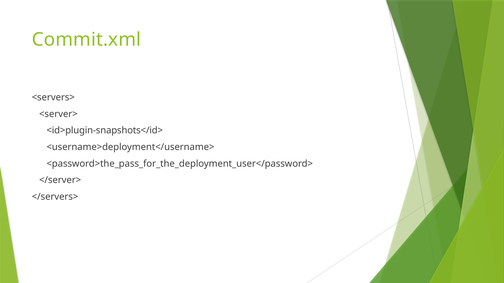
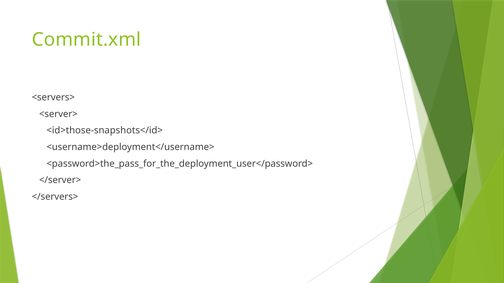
<id>plugin-snapshots</id>: <id>plugin-snapshots</id> -> <id>those-snapshots</id> (105, 131)
